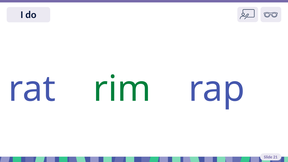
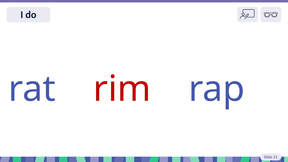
rim colour: green -> red (122, 89)
